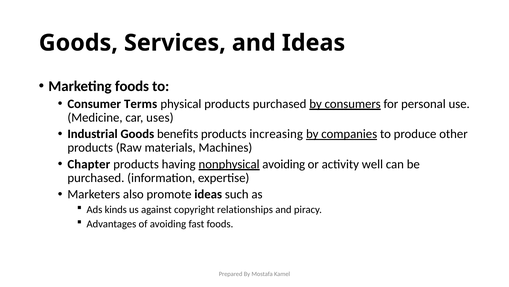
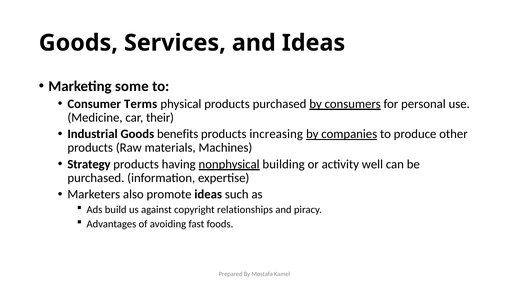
Marketing foods: foods -> some (132, 86)
uses: uses -> their (160, 117)
Chapter: Chapter -> Strategy (89, 164)
nonphysical avoiding: avoiding -> building (284, 164)
kinds: kinds -> build (116, 209)
